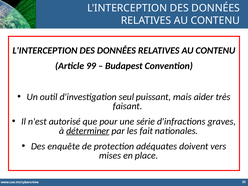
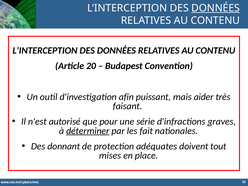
DONNÉES underline: none -> present (216, 8)
99: 99 -> 20 (91, 66)
seul: seul -> afin (126, 97)
enquête: enquête -> donnant (64, 146)
vers: vers -> tout (218, 146)
